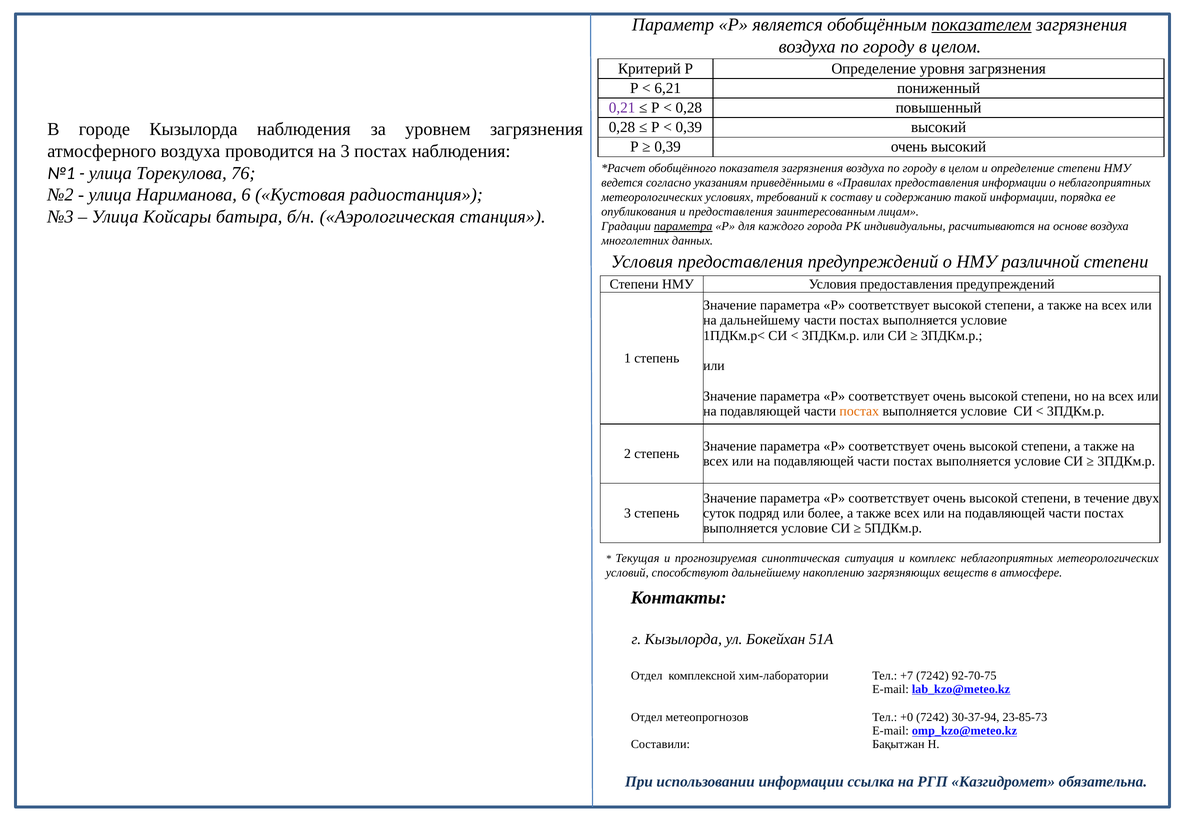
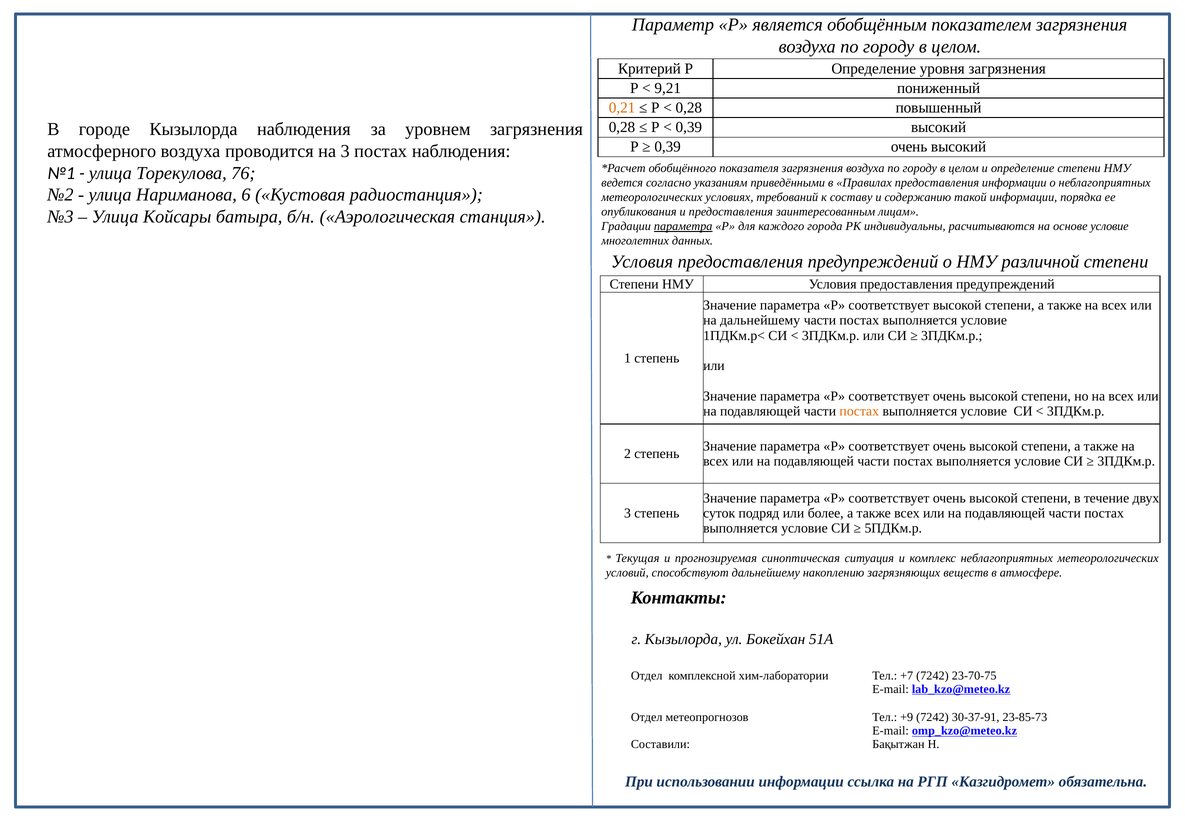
показателем underline: present -> none (981, 25)
6,21: 6,21 -> 9,21 (668, 88)
0,21 colour: purple -> orange (622, 108)
основе воздуха: воздуха -> условие (1110, 226)
92-70-75: 92-70-75 -> 23-70-75 (974, 675)
+0: +0 -> +9 (907, 717)
30-37-94: 30-37-94 -> 30-37-91 (976, 717)
